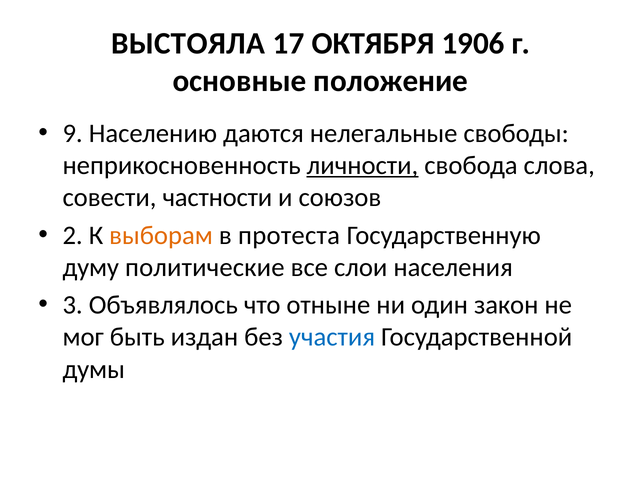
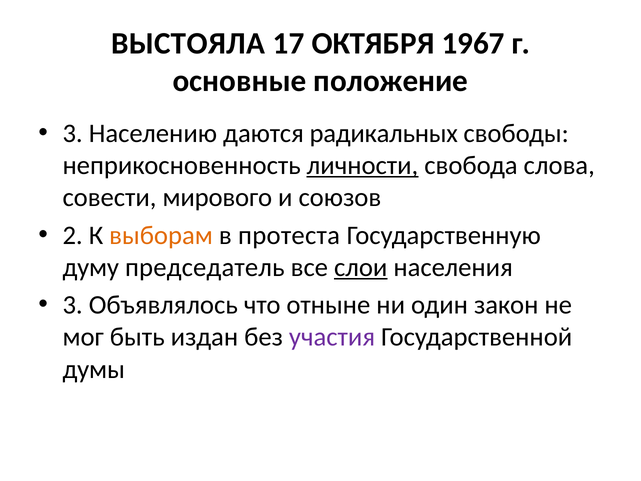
1906: 1906 -> 1967 (473, 43)
9: 9 -> 3 (73, 133)
нелегальные: нелегальные -> радикальных (384, 133)
частности: частности -> мирового (217, 197)
политические: политические -> председатель (205, 267)
слои underline: none -> present (361, 267)
участия colour: blue -> purple (332, 337)
